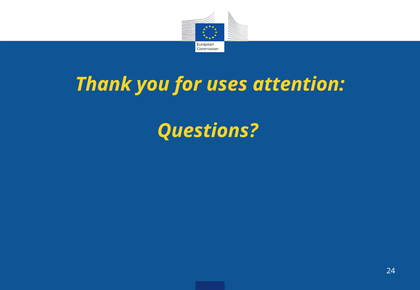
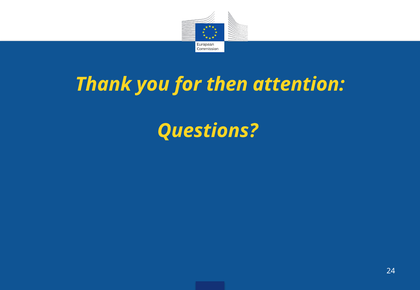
uses: uses -> then (227, 84)
